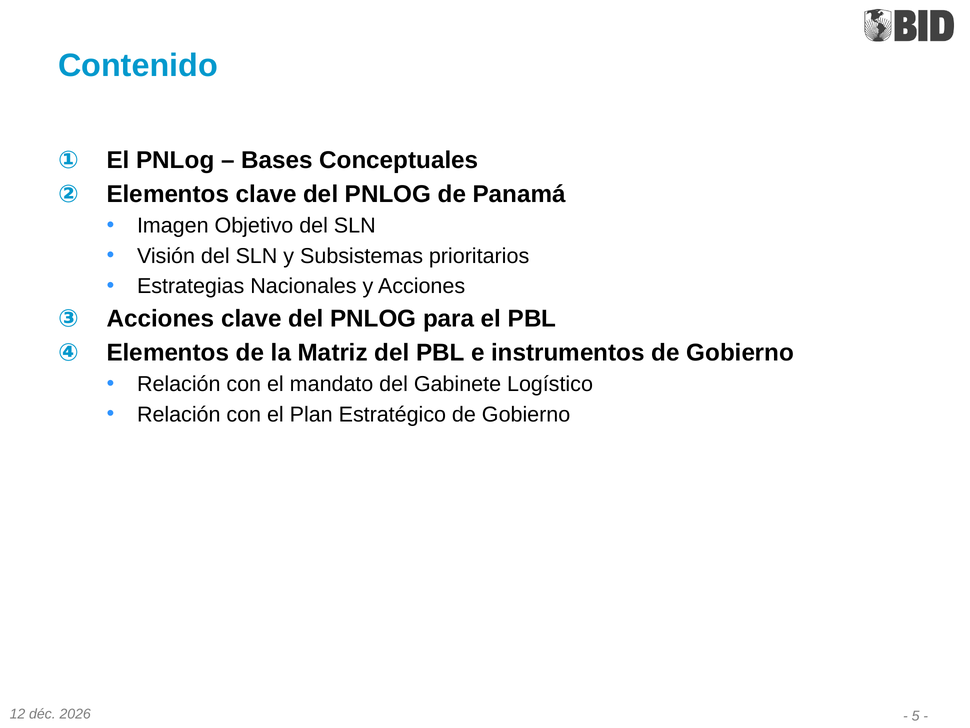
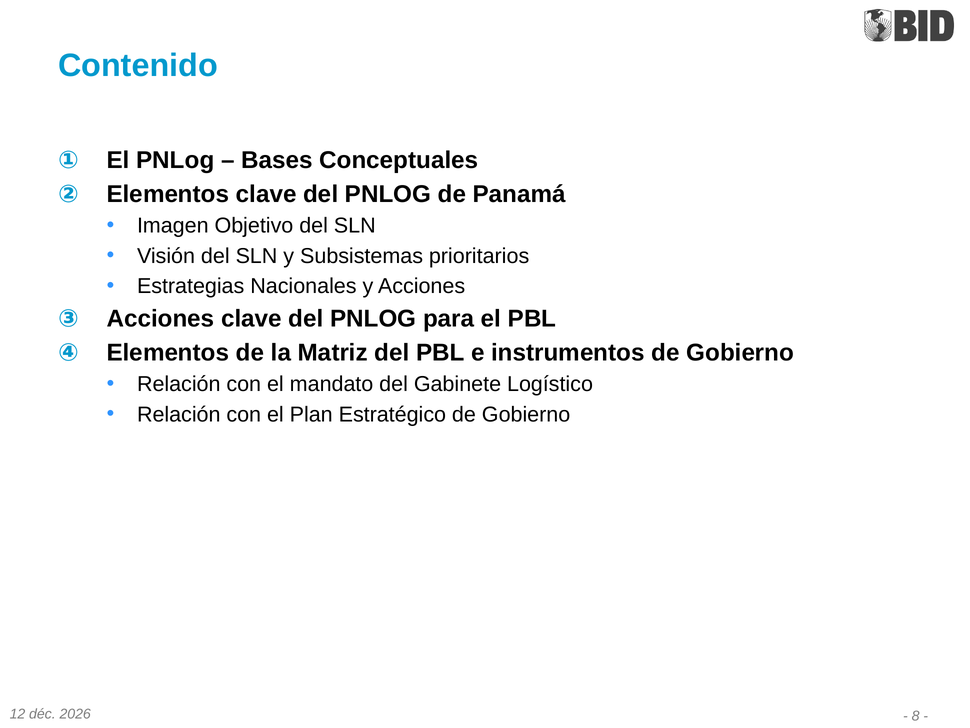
5: 5 -> 8 (916, 716)
